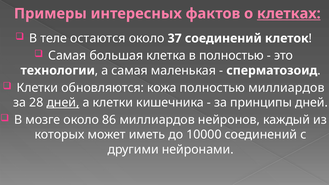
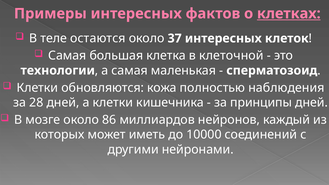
37 соединений: соединений -> интересных (223, 38)
в полностью: полностью -> клеточной (231, 56)
полностью миллиардов: миллиардов -> наблюдения (286, 88)
дней underline: present -> none (63, 103)
